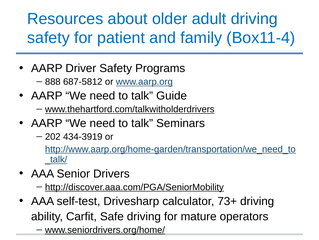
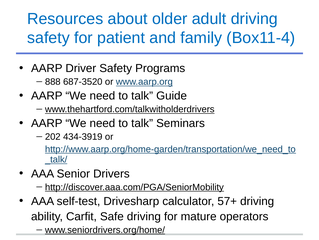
687-5812: 687-5812 -> 687-3520 (83, 82)
73+: 73+ -> 57+ (227, 201)
